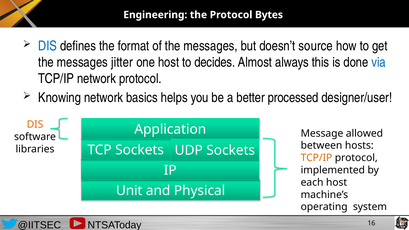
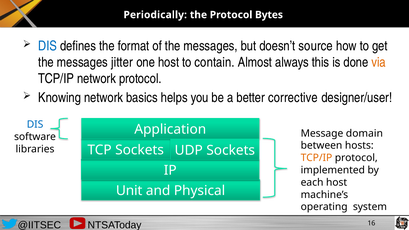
Engineering: Engineering -> Periodically (155, 15)
decides: decides -> contain (215, 62)
via colour: blue -> orange (379, 62)
processed: processed -> corrective (293, 98)
DIS colour: orange -> blue (35, 125)
allowed: allowed -> domain (364, 133)
